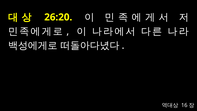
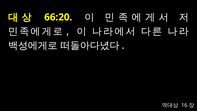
26:20: 26:20 -> 66:20 (58, 17)
